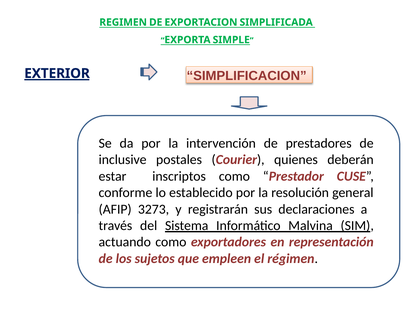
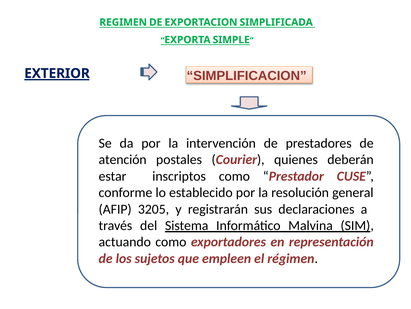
inclusive: inclusive -> atención (123, 159)
3273: 3273 -> 3205 (154, 209)
